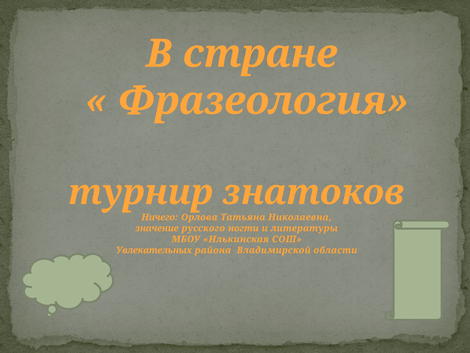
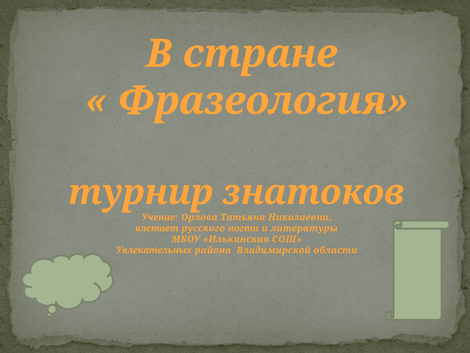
Ничего: Ничего -> Учение (160, 217)
значение: значение -> влетает (157, 228)
